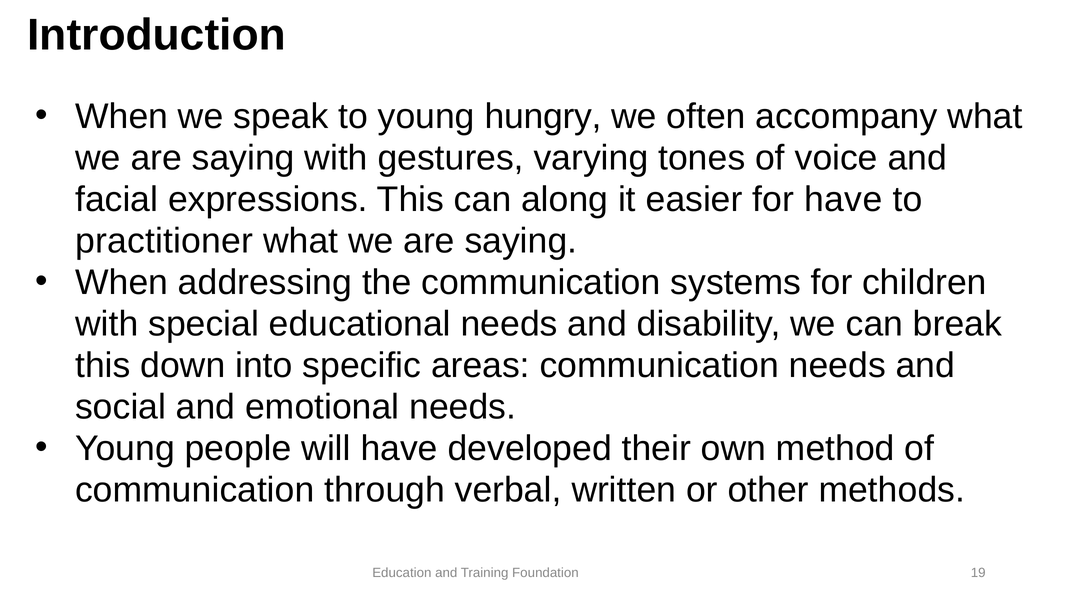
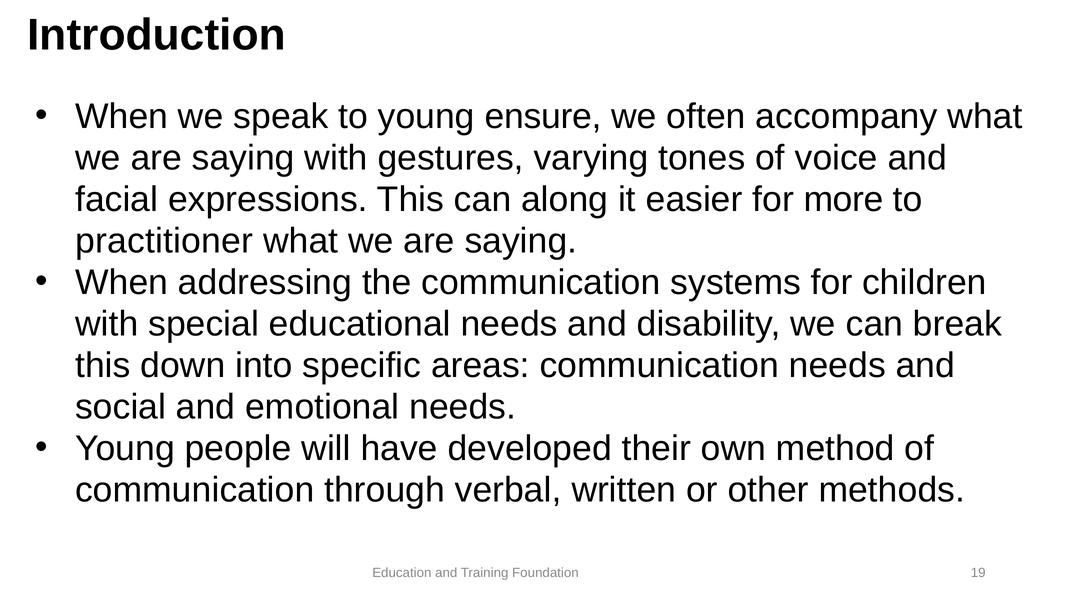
hungry: hungry -> ensure (543, 117)
for have: have -> more (844, 200)
